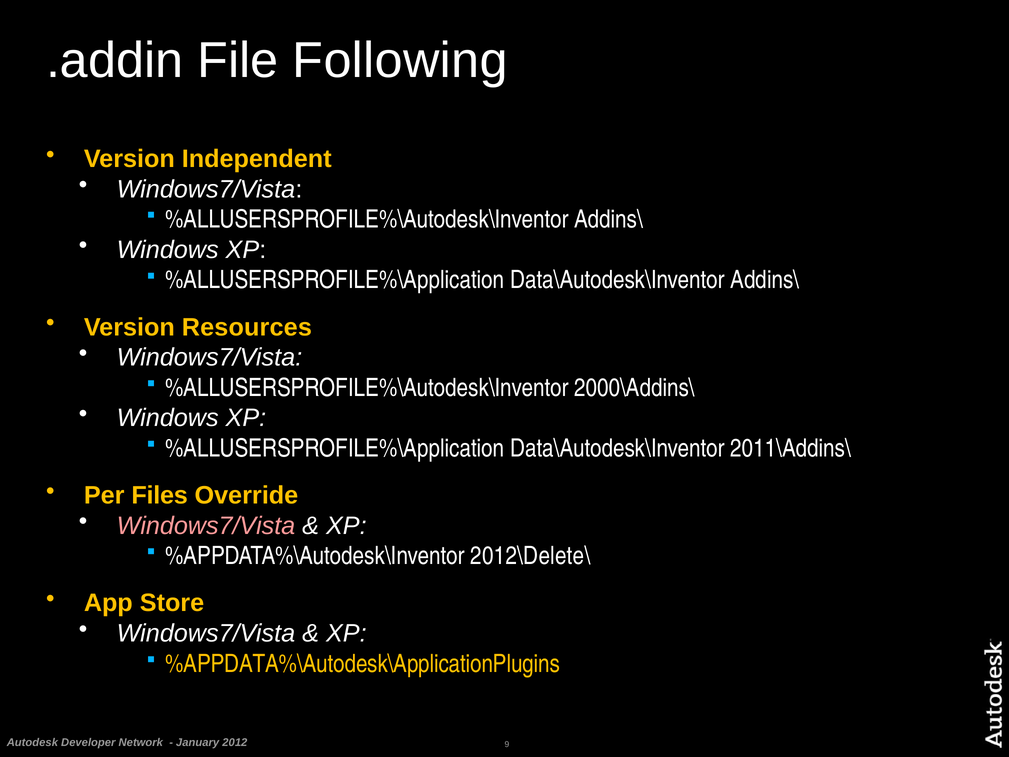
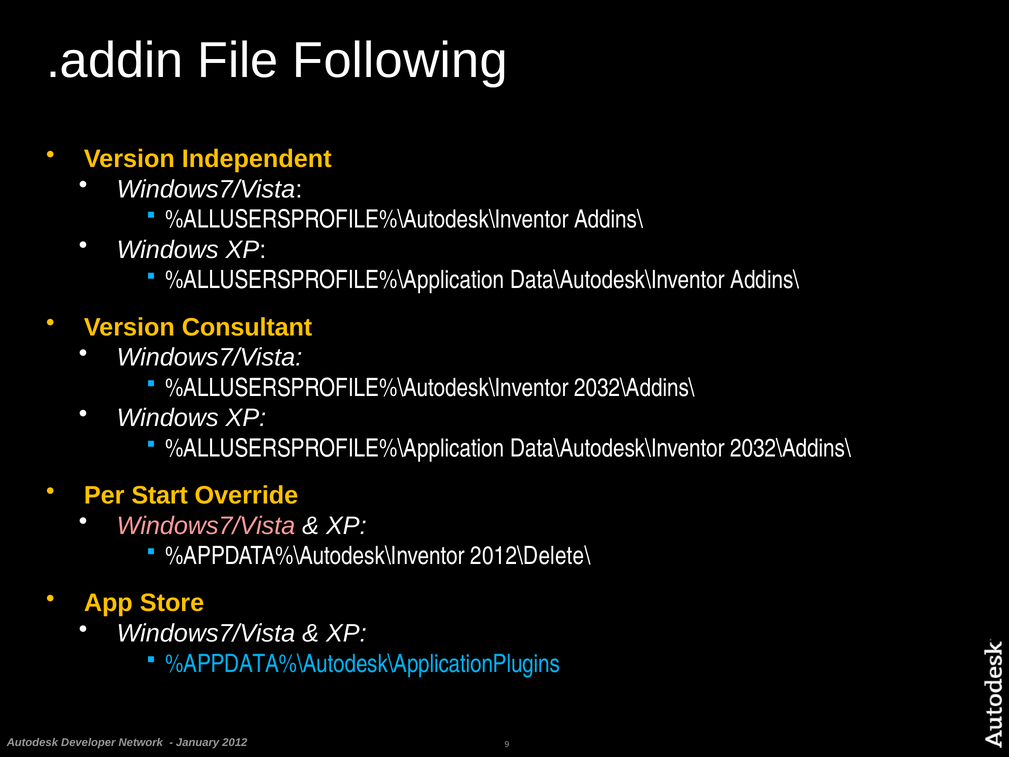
Resources: Resources -> Consultant (247, 327)
%ALLUSERSPROFILE%\Autodesk\Inventor 2000\Addins\: 2000\Addins\ -> 2032\Addins\ (635, 388)
Data\Autodesk\Inventor 2011\Addins\: 2011\Addins\ -> 2032\Addins\ (791, 448)
Files: Files -> Start (160, 495)
%APPDATA%\Autodesk\ApplicationPlugins colour: yellow -> light blue (363, 663)
